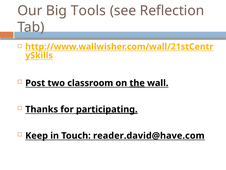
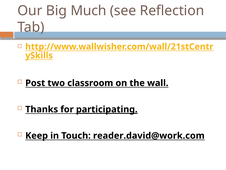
Tools: Tools -> Much (88, 11)
the underline: present -> none (137, 83)
reader.david@have.com: reader.david@have.com -> reader.david@work.com (149, 135)
